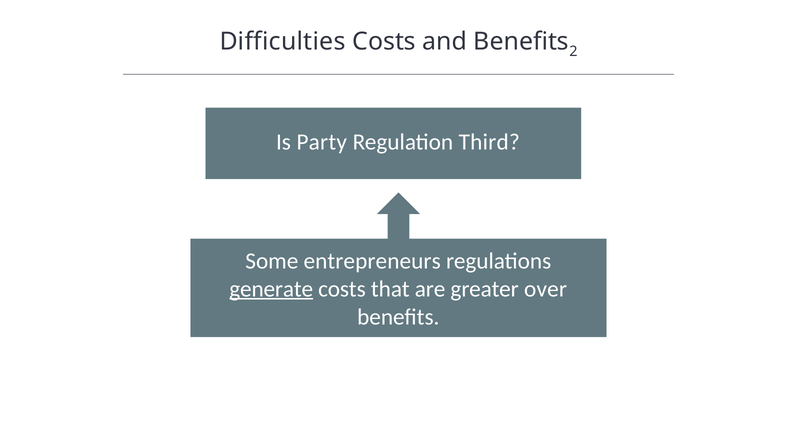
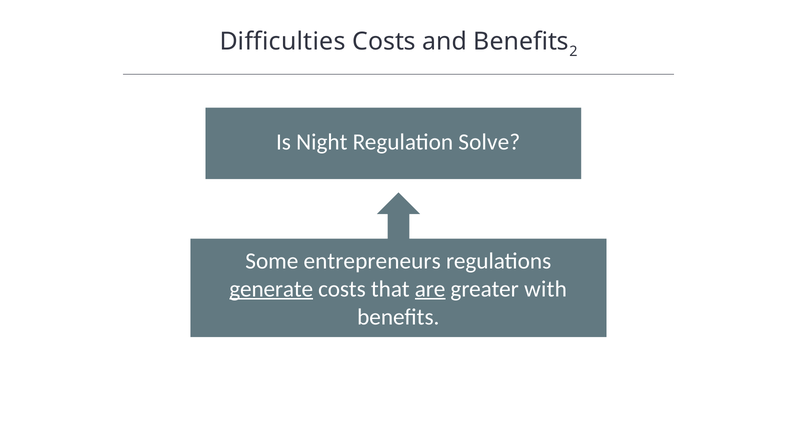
Party: Party -> Night (322, 142)
Third: Third -> Solve (489, 142)
are underline: none -> present (430, 289)
over: over -> with (546, 289)
